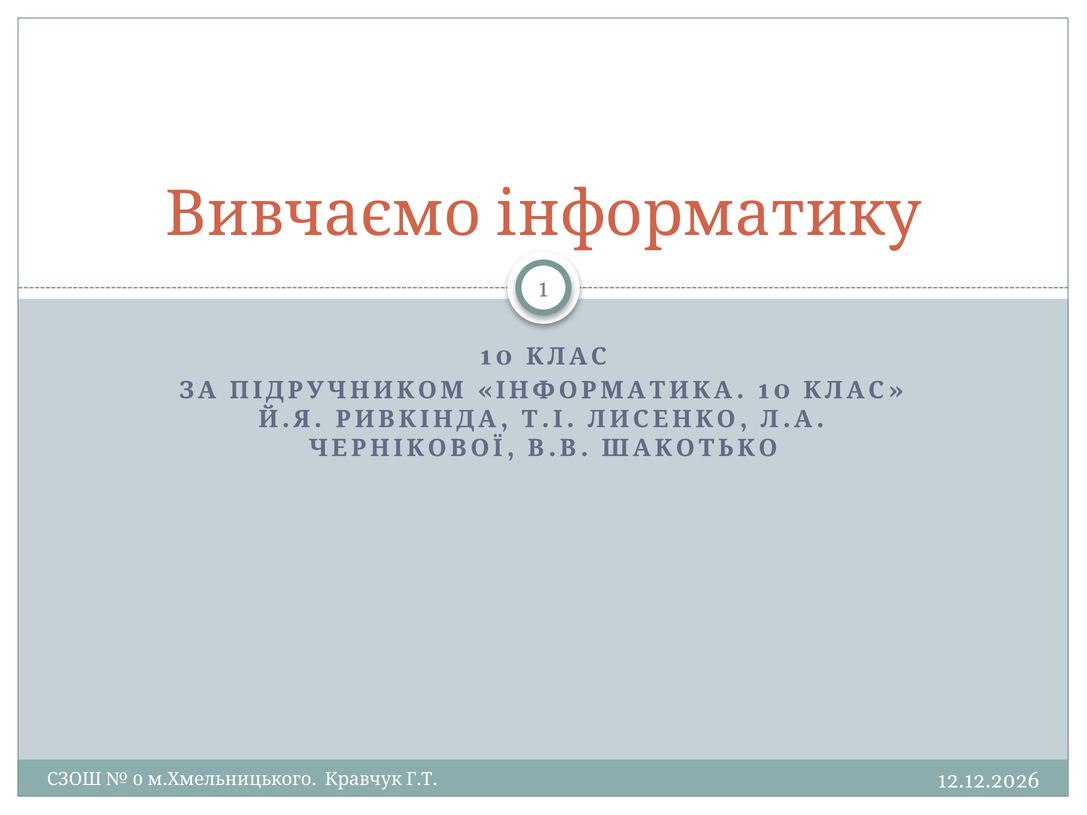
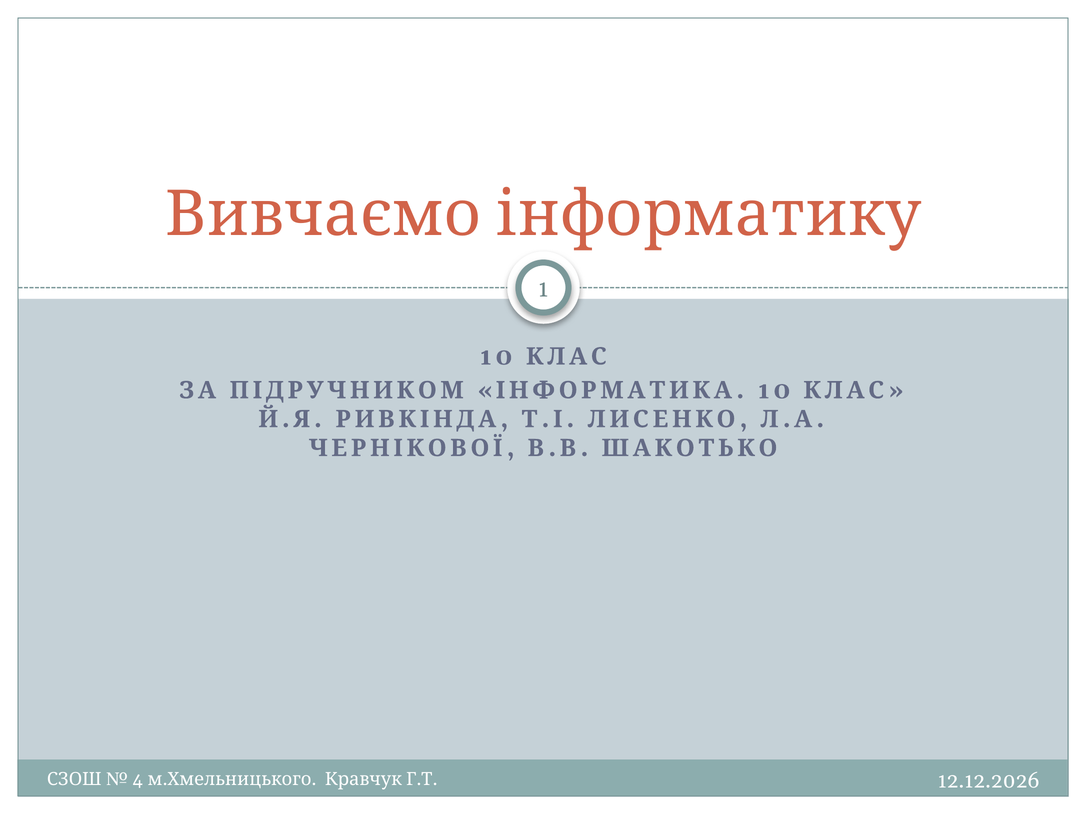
0: 0 -> 4 (138, 780)
